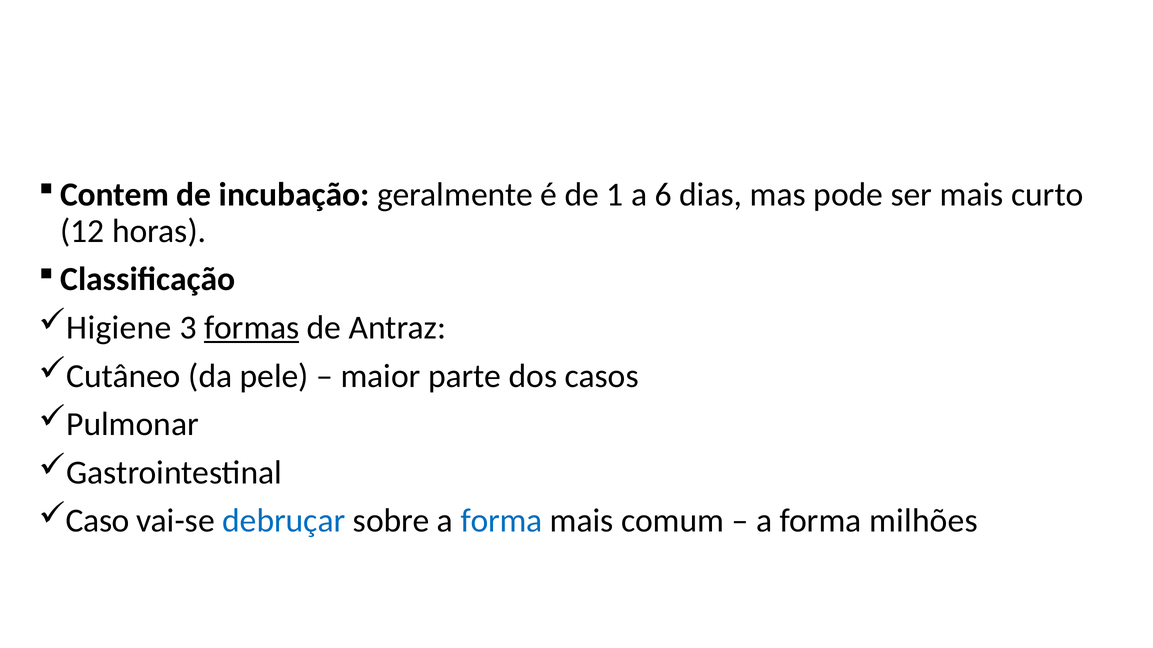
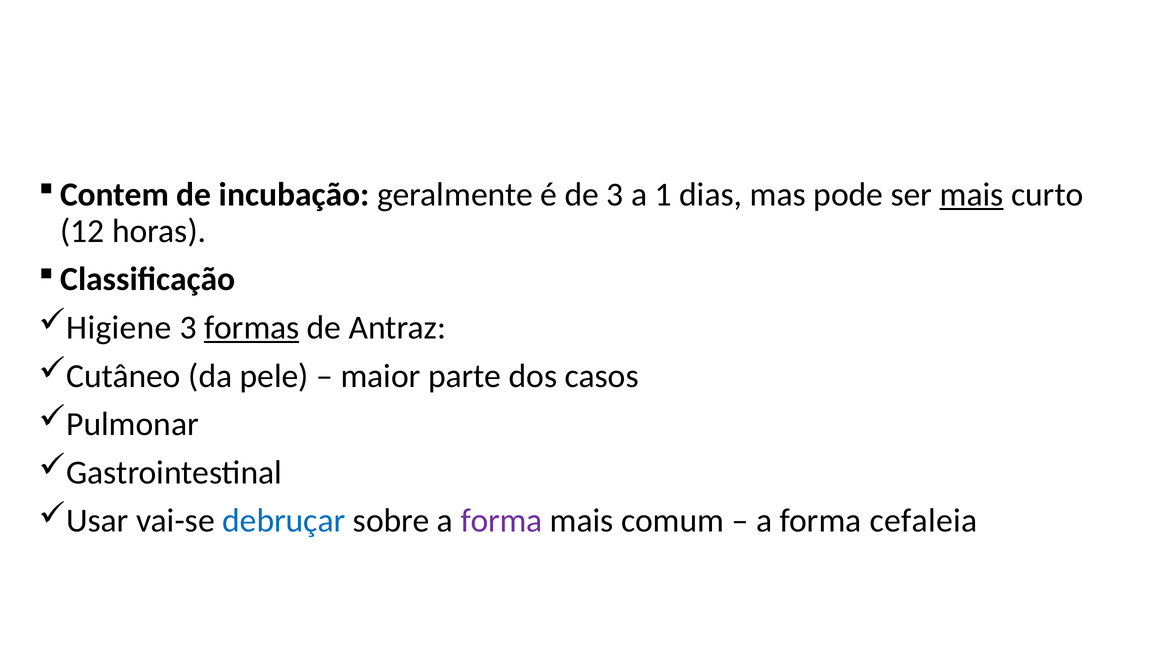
de 1: 1 -> 3 (615, 195)
6: 6 -> 1 (663, 195)
mais underline: none -> present (972, 195)
Caso: Caso -> Usar (97, 521)
forma colour: blue -> purple (502, 521)
milhões: milhões -> cefaleia (924, 521)
